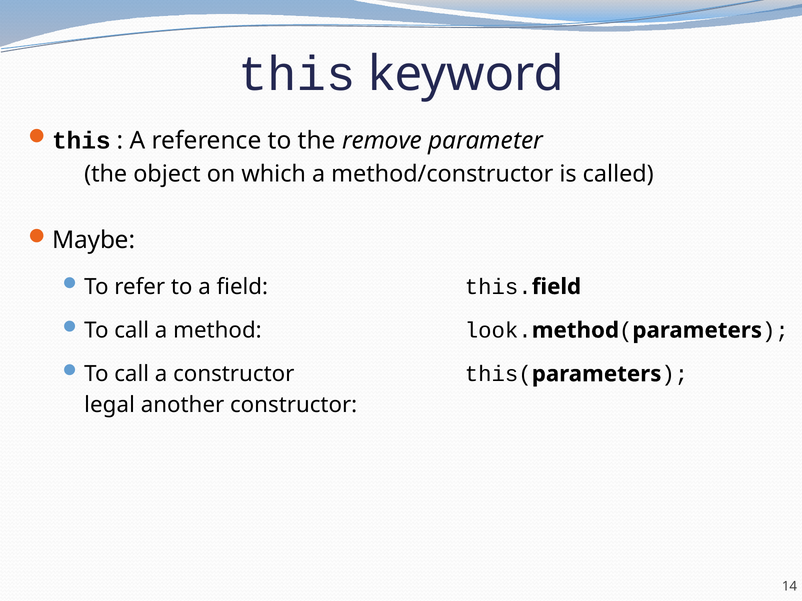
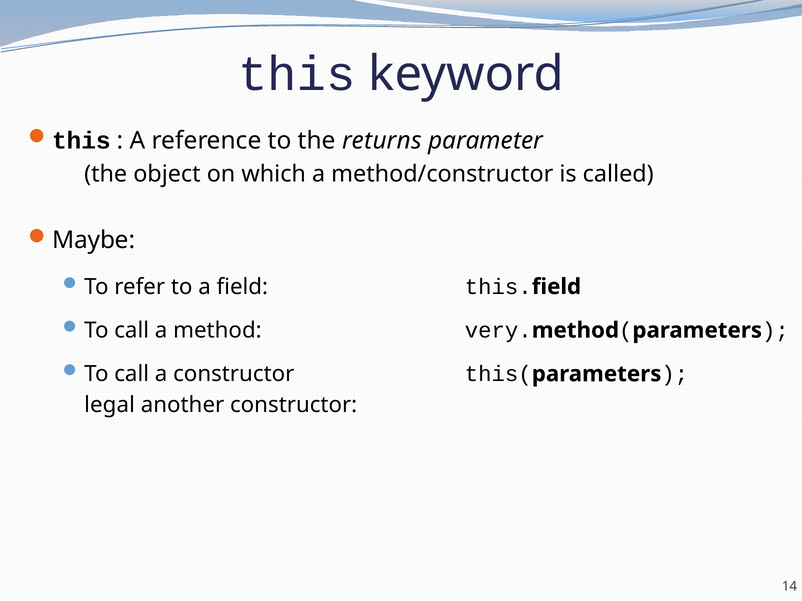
remove: remove -> returns (382, 141)
look: look -> very (498, 331)
